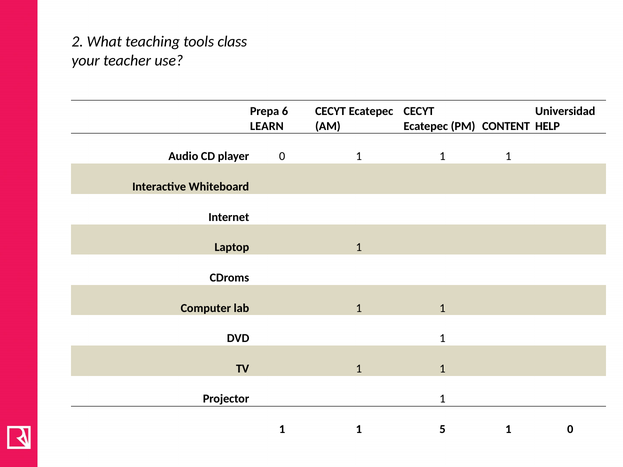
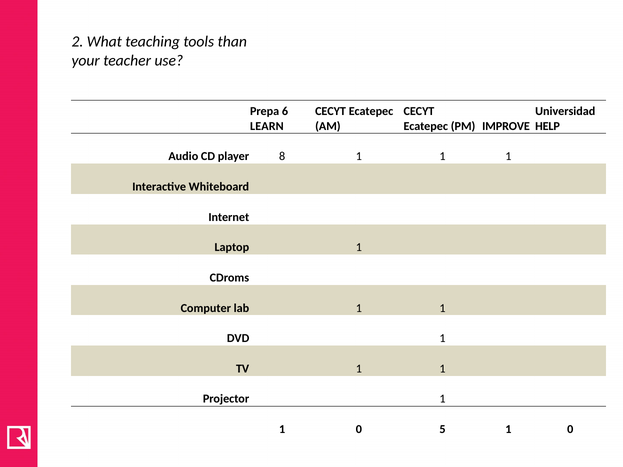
class: class -> than (232, 42)
CONTENT: CONTENT -> IMPROVE (506, 126)
player 0: 0 -> 8 (282, 156)
1: 1 -> 0 (359, 430)
